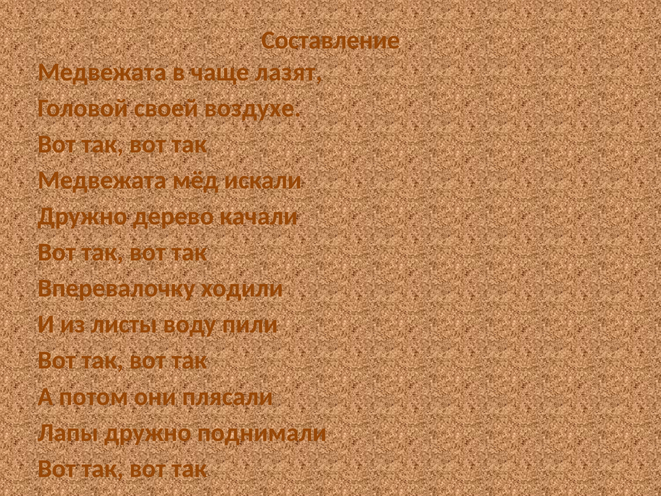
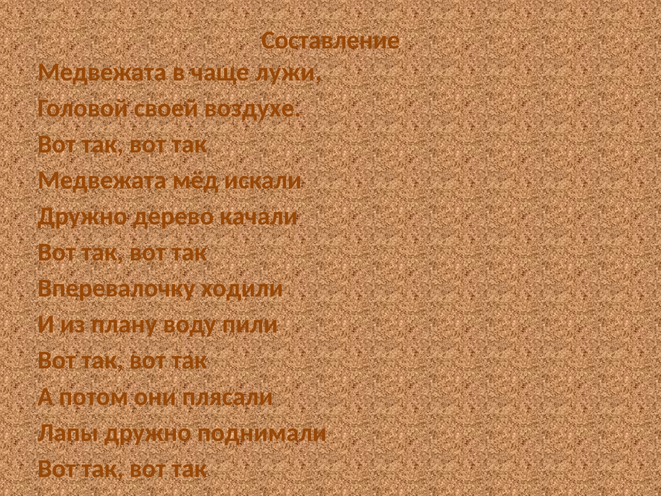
лазят: лазят -> лужи (288, 72)
листы: листы -> плану (124, 324)
